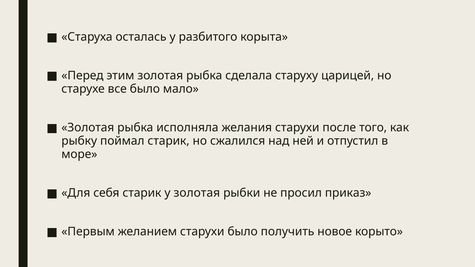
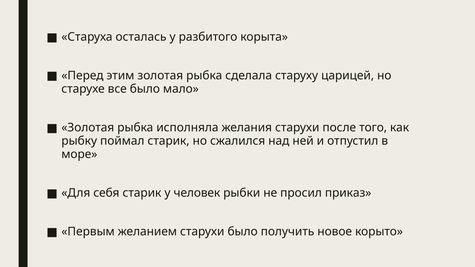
у золотая: золотая -> человек (197, 193)
